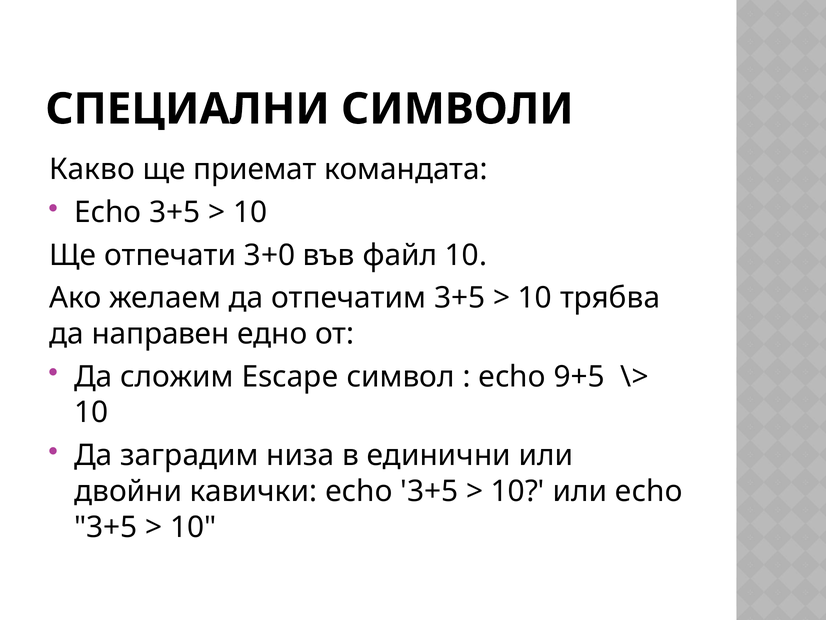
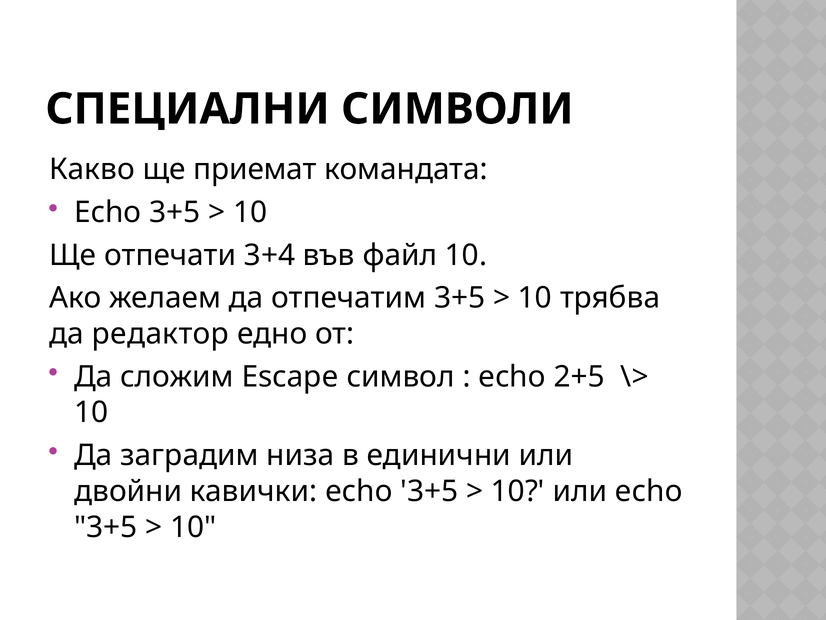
3+0: 3+0 -> 3+4 (270, 255)
направен: направен -> редактор (160, 334)
9+5: 9+5 -> 2+5 (579, 376)
